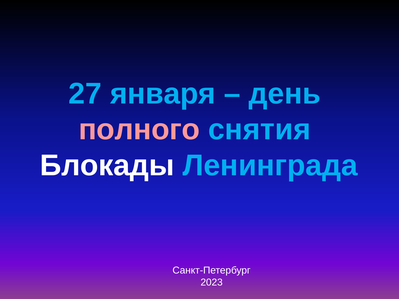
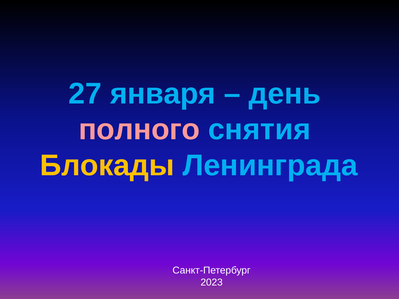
Блокады colour: white -> yellow (107, 166)
